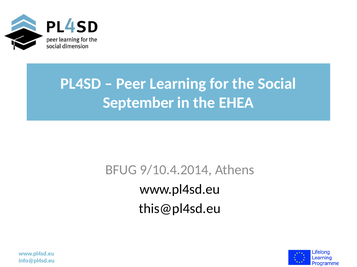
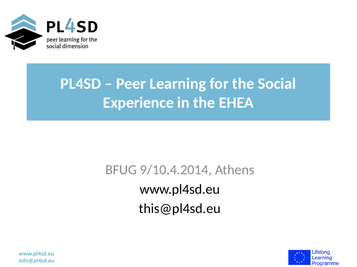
September: September -> Experience (138, 103)
